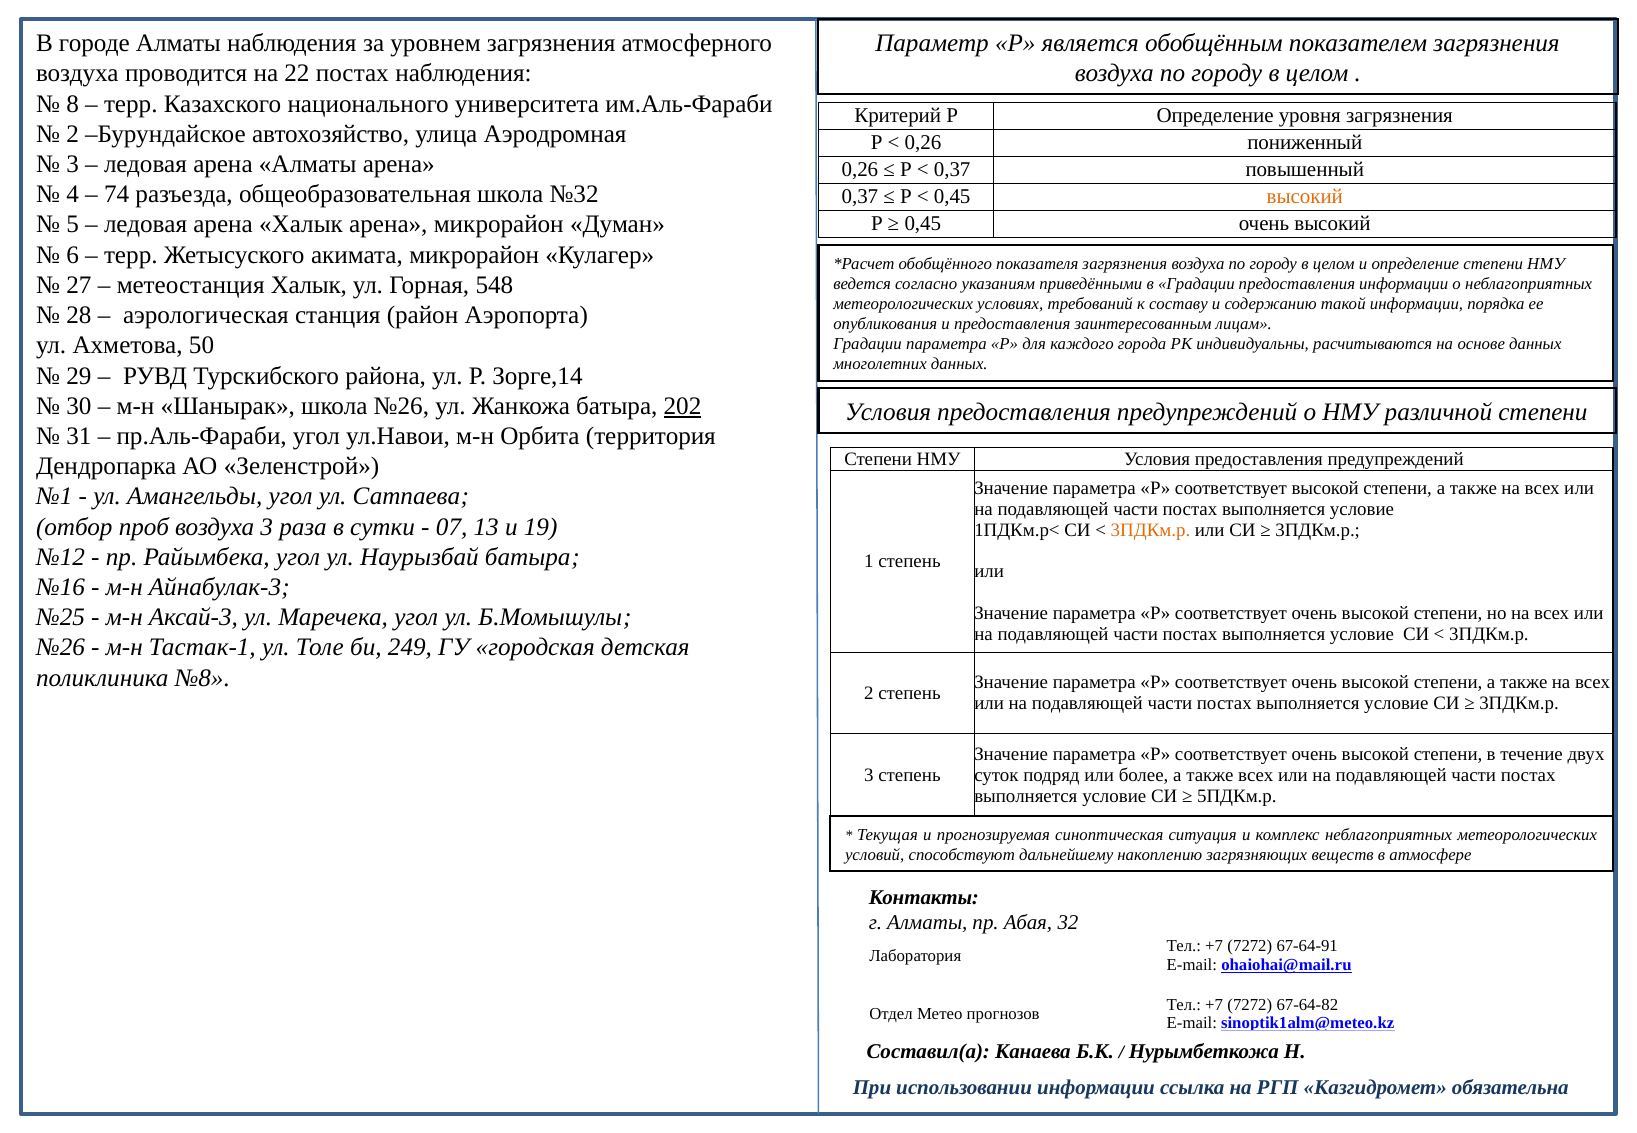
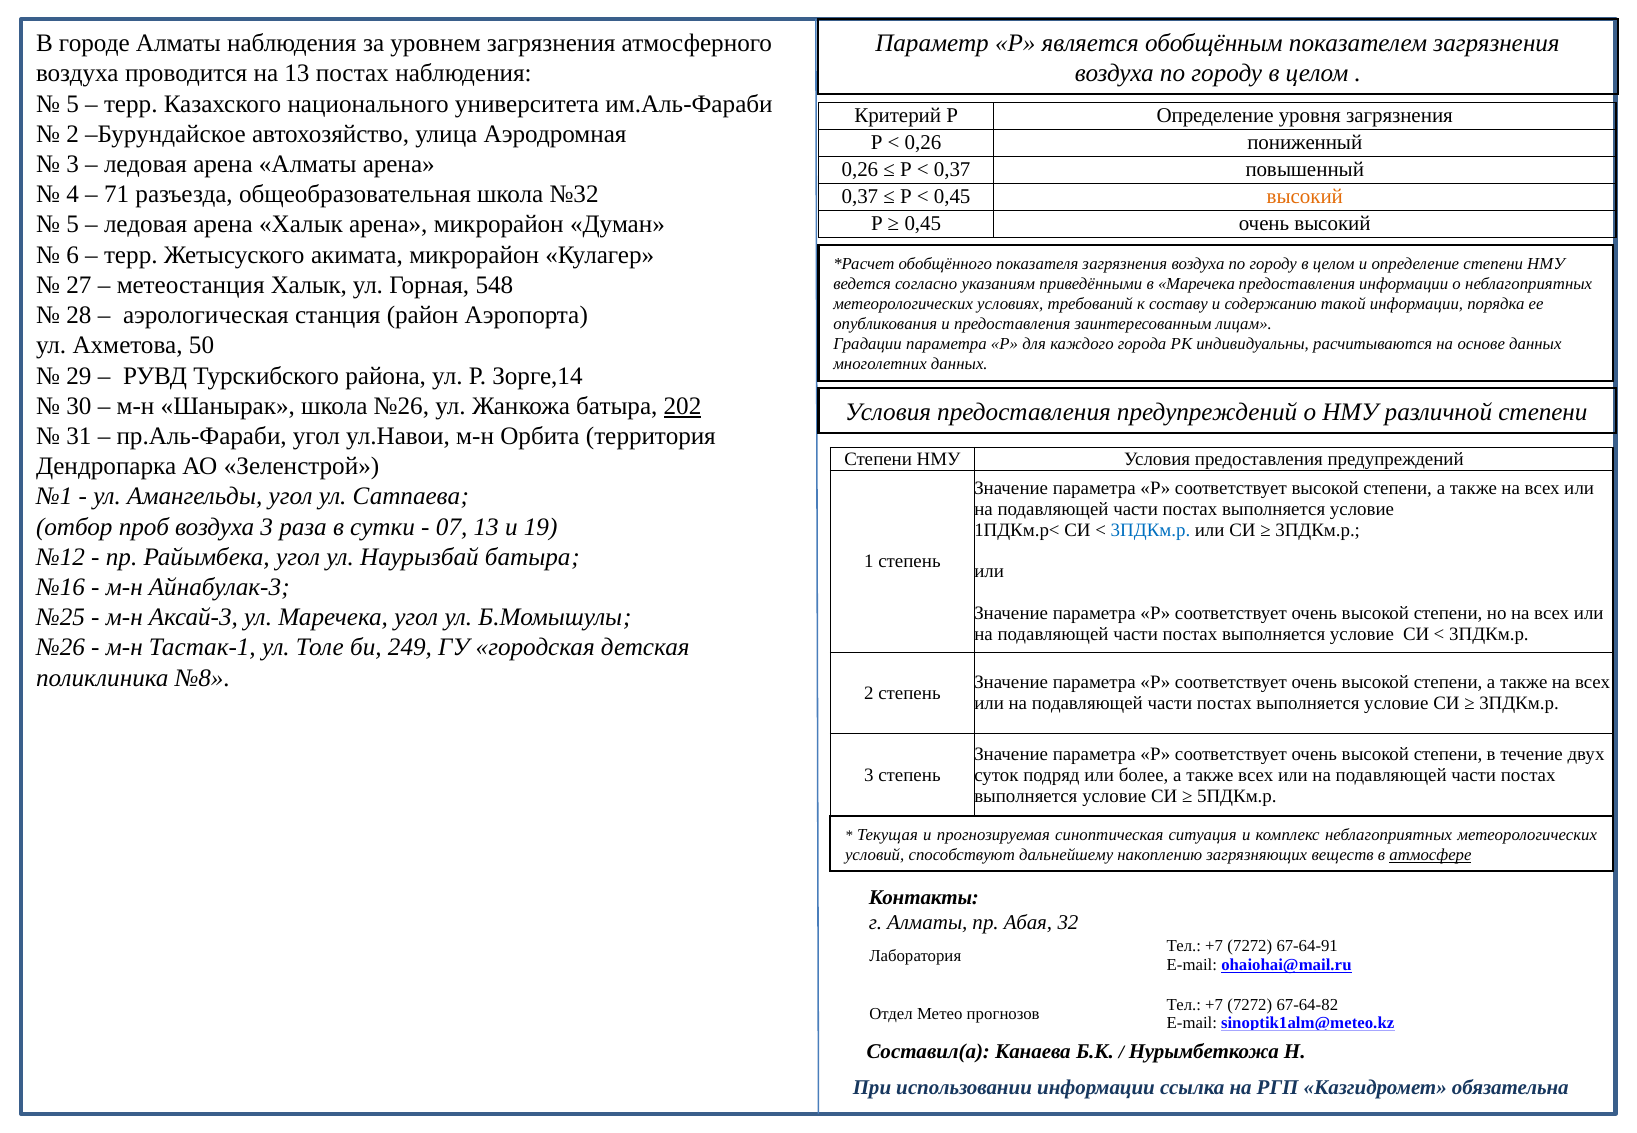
на 22: 22 -> 13 (297, 74)
8: 8 -> 5 (73, 104)
74: 74 -> 71 (117, 194)
в Градации: Градации -> Маречека (1196, 284)
3ПДКм.р colour: orange -> blue (1151, 530)
атмосфере underline: none -> present (1430, 855)
